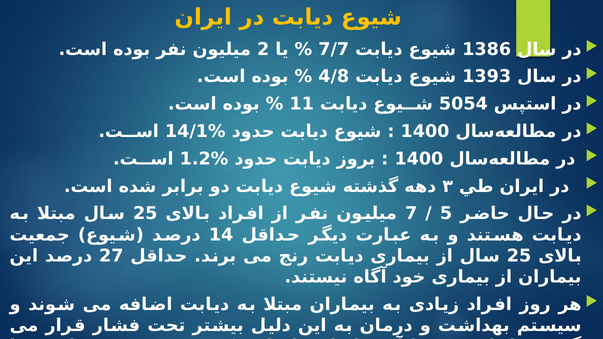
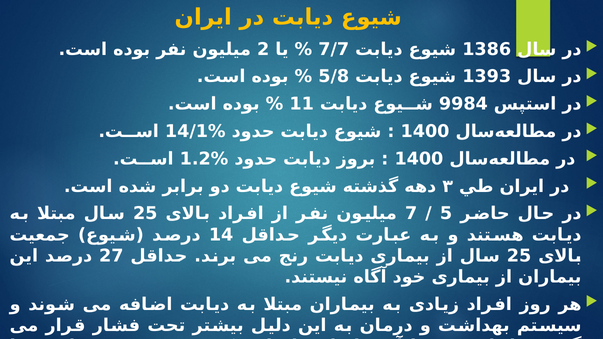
4/8: 4/8 -> 5/8 (334, 77)
5054: 5054 -> 9984 (463, 104)
